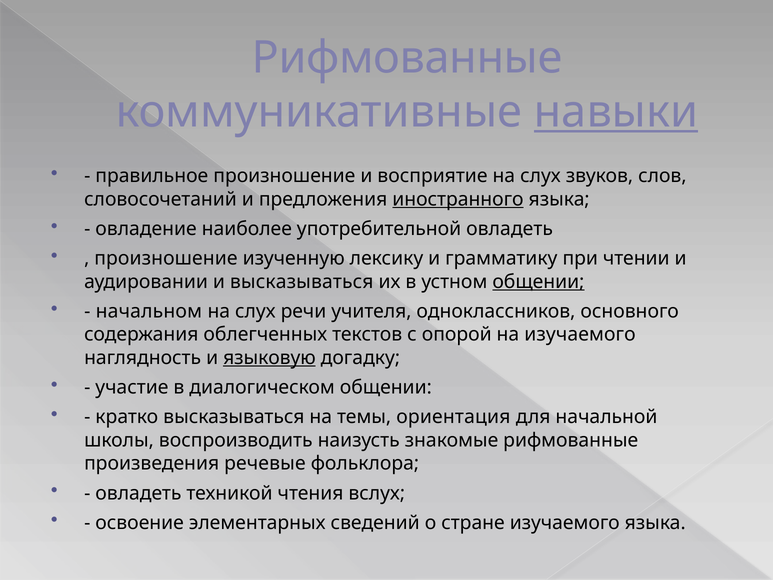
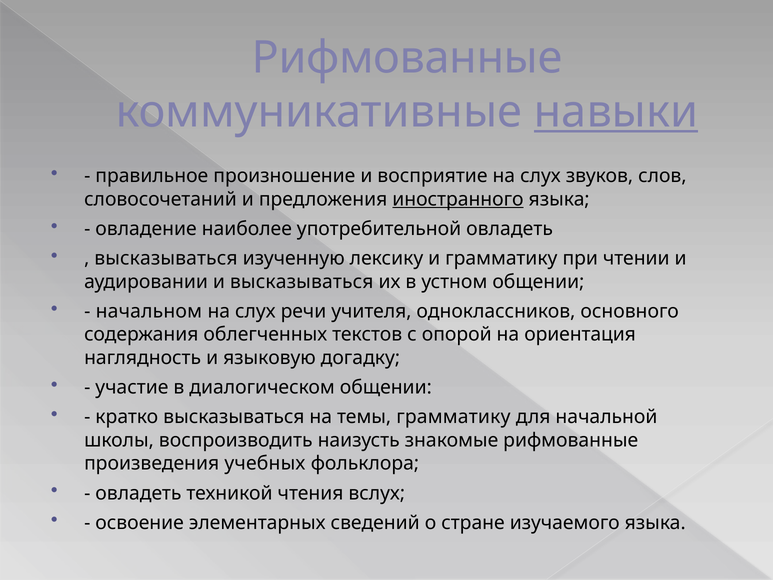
произношение: произношение -> высказываться (166, 258)
общении underline: present -> none (538, 282)
на изучаемого: изучаемого -> ориентация (580, 334)
языковую underline: present -> none (269, 358)
темы ориентация: ориентация -> грамматику (453, 417)
речевые: речевые -> учебных (265, 463)
